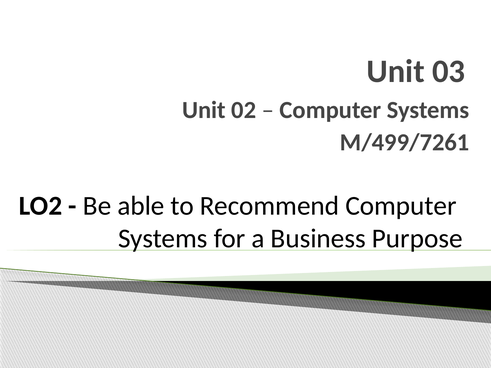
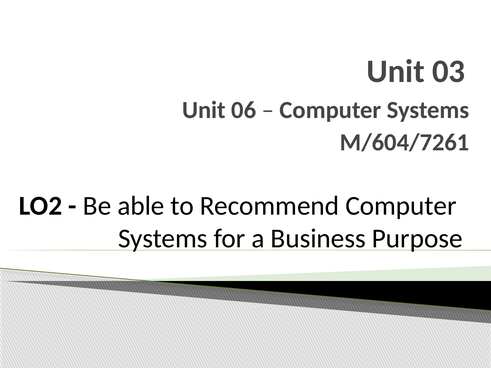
02: 02 -> 06 (244, 110)
M/499/7261: M/499/7261 -> M/604/7261 (405, 142)
